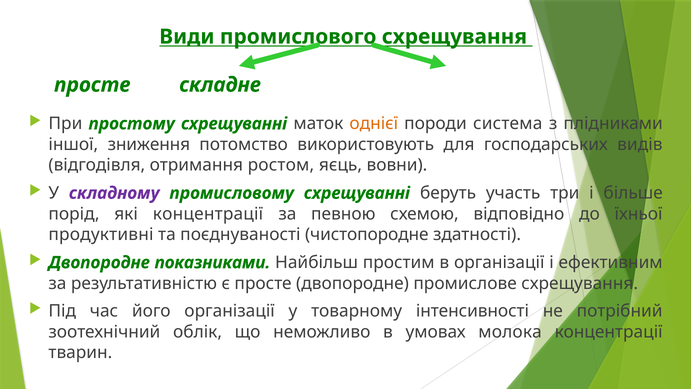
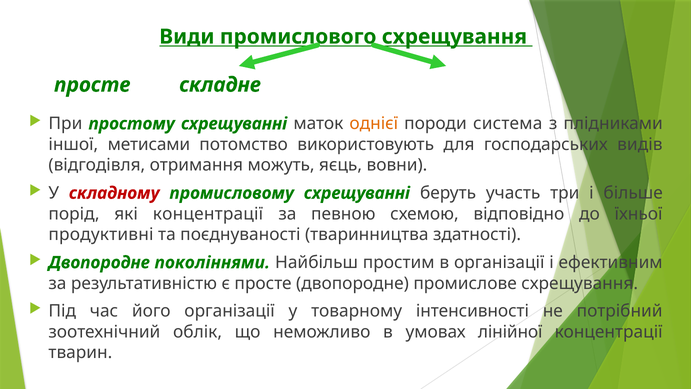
зниження: зниження -> метисами (149, 144)
ростом: ростом -> можуть (281, 165)
складному colour: purple -> red (114, 193)
чистопородне: чистопородне -> тваринництва (367, 234)
показниками: показниками -> поколіннями (212, 262)
молока: молока -> лінійної (510, 332)
